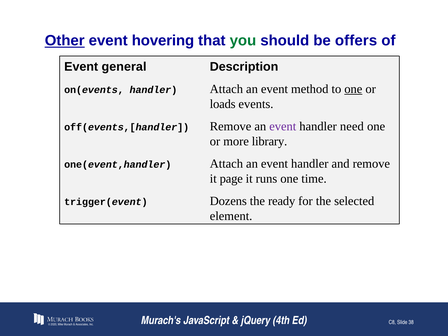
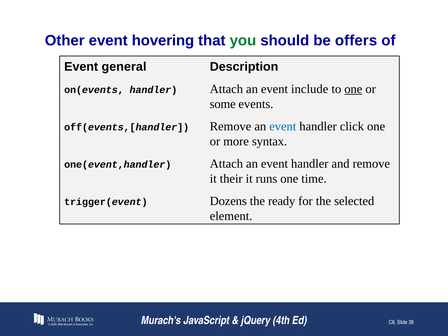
Other underline: present -> none (65, 41)
method: method -> include (310, 89)
loads: loads -> some (223, 104)
event colour: purple -> blue (283, 126)
need: need -> click (352, 126)
library: library -> syntax (270, 141)
page: page -> their (231, 179)
